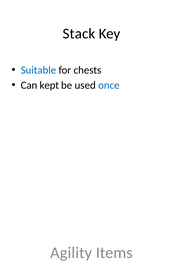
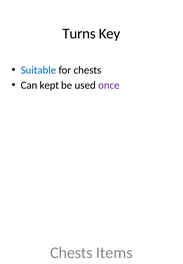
Stack: Stack -> Turns (79, 34)
once colour: blue -> purple (109, 85)
Agility: Agility -> Chests (71, 253)
